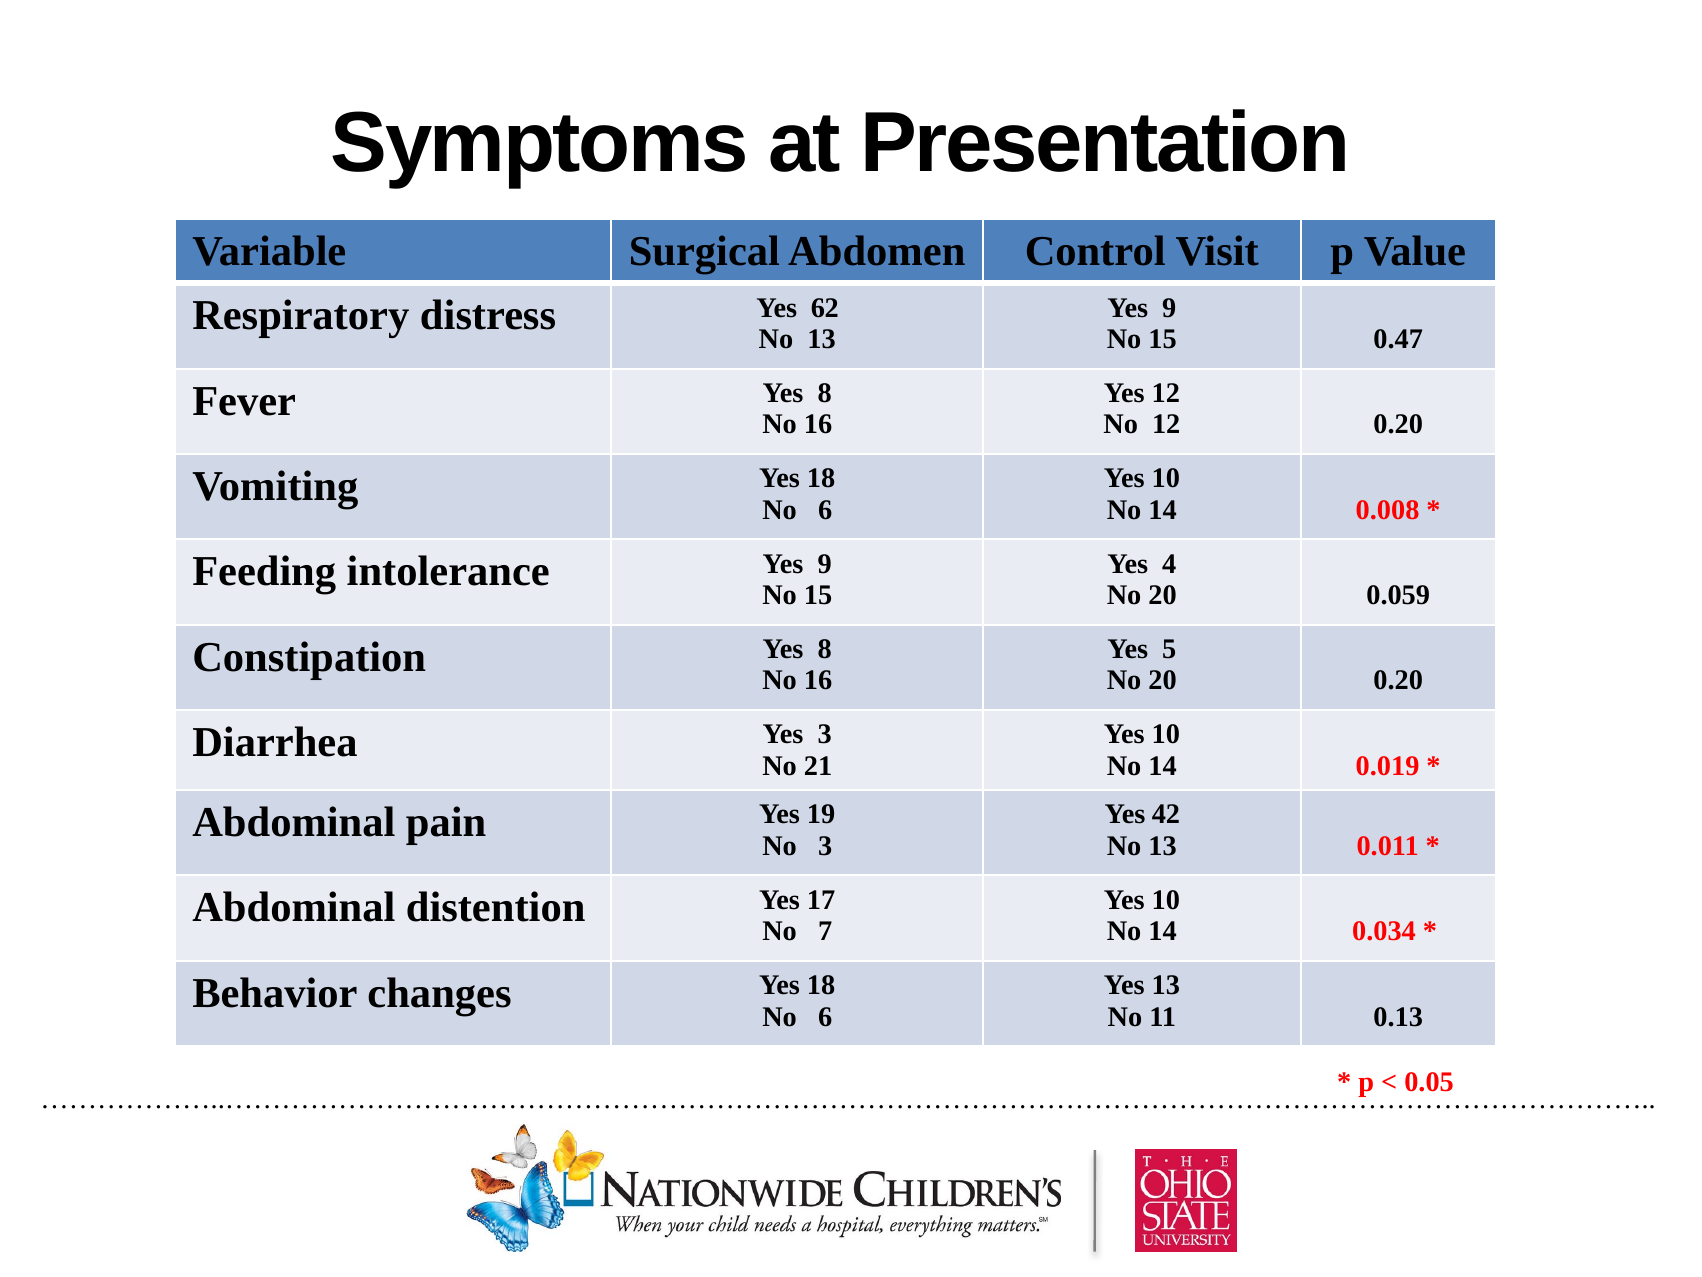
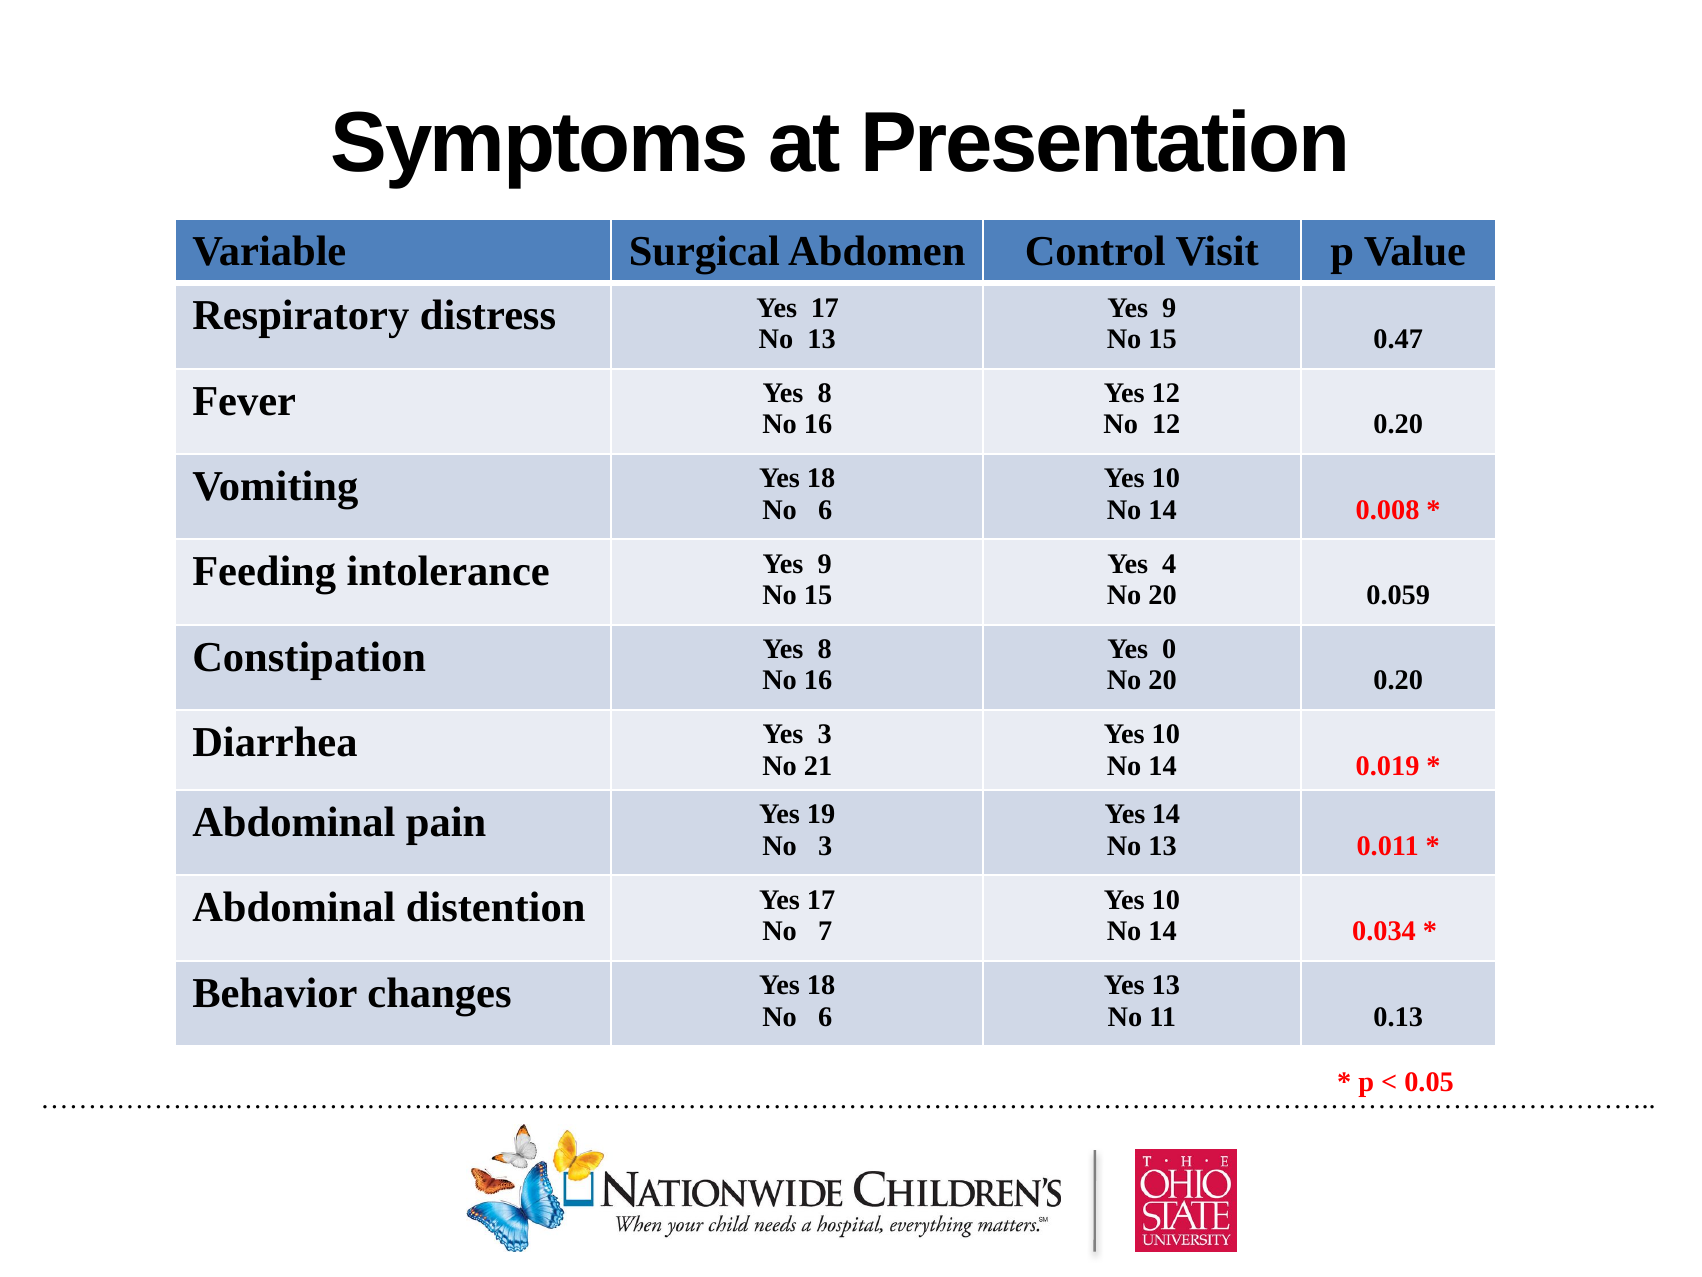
distress Yes 62: 62 -> 17 (825, 308)
5: 5 -> 0 (1169, 649)
Yes 42: 42 -> 14 (1166, 814)
